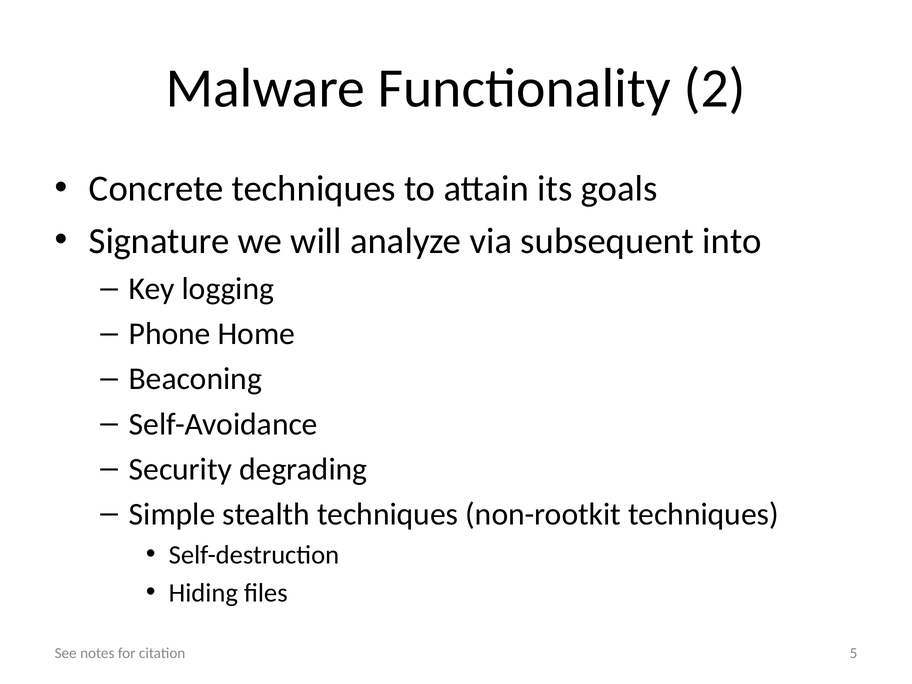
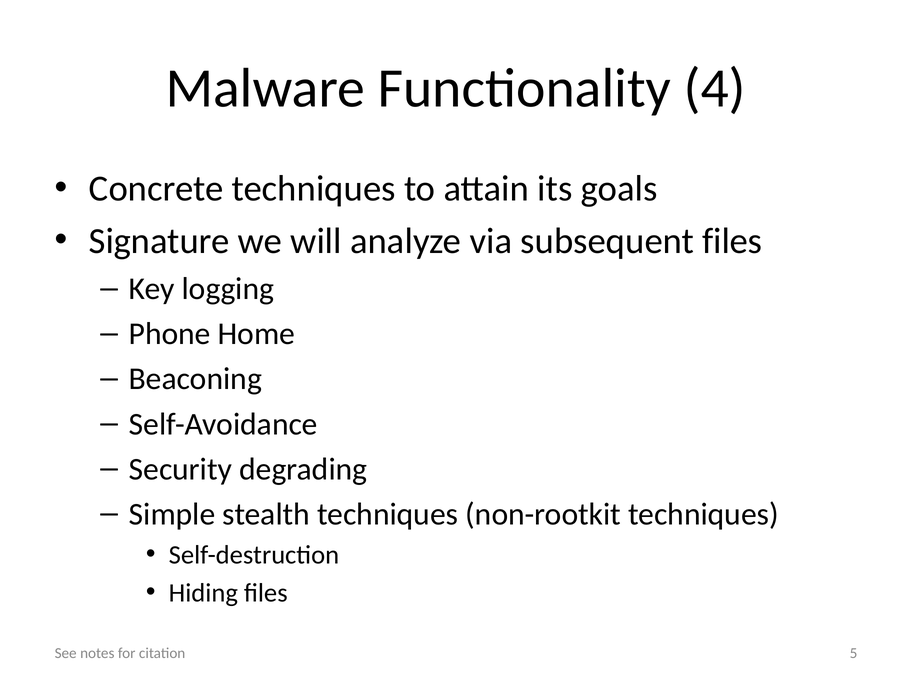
2: 2 -> 4 (715, 88)
subsequent into: into -> files (732, 241)
